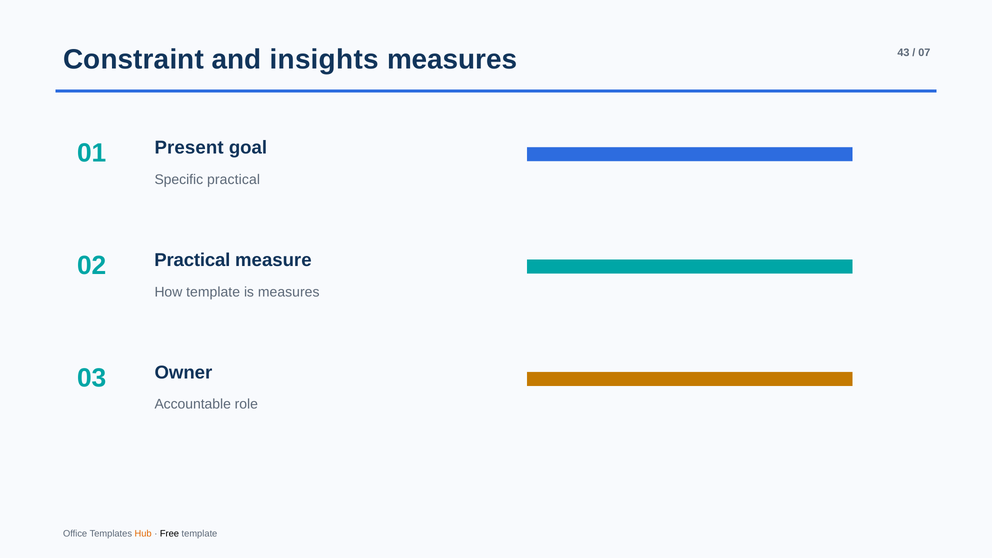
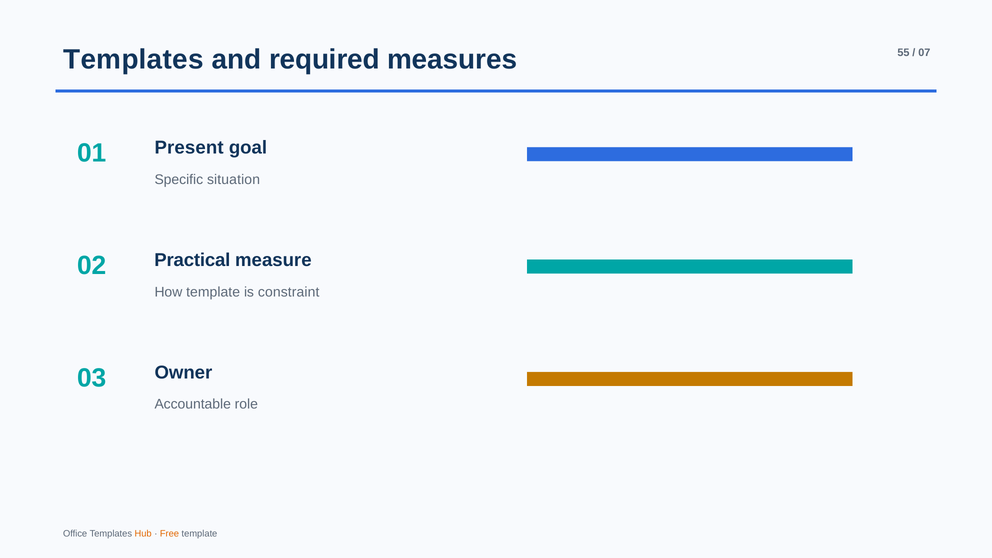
Constraint: Constraint -> Templates (133, 60)
insights: insights -> required (324, 60)
43: 43 -> 55 (903, 53)
Specific practical: practical -> situation (234, 180)
is measures: measures -> constraint (289, 292)
Free colour: black -> orange (169, 534)
